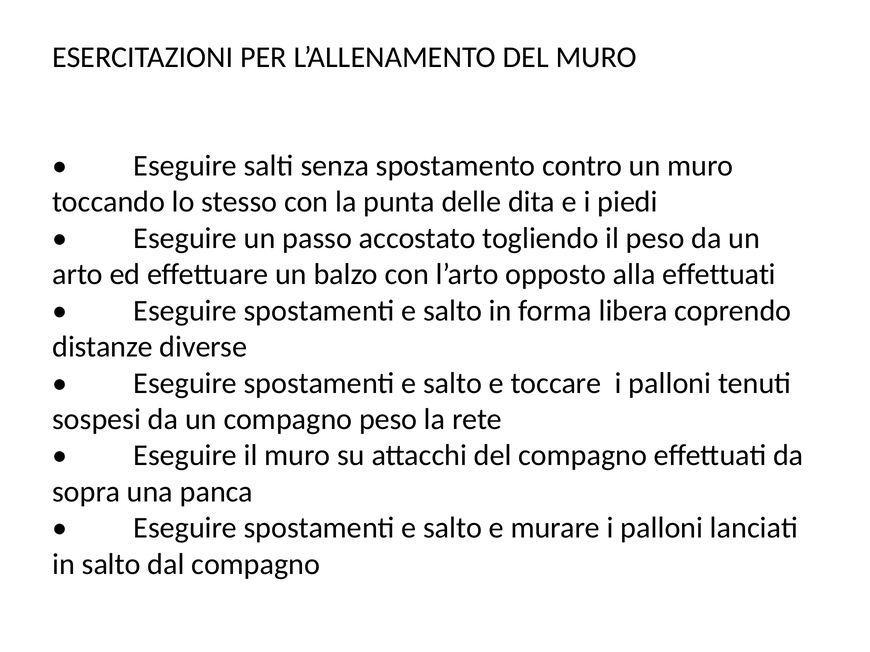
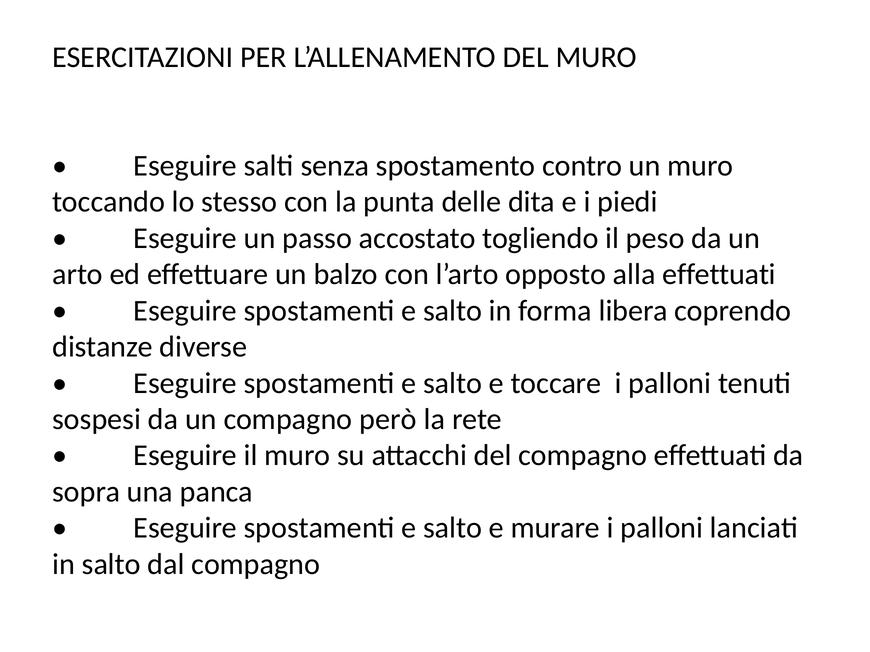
compagno peso: peso -> però (388, 420)
